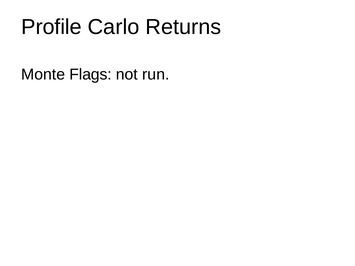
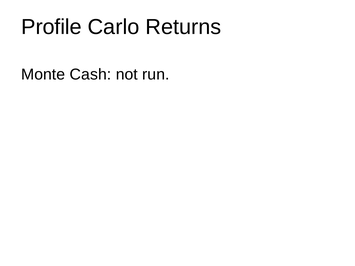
Flags: Flags -> Cash (90, 74)
